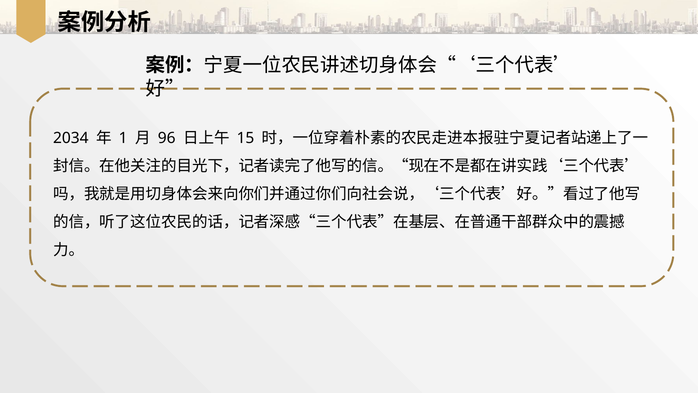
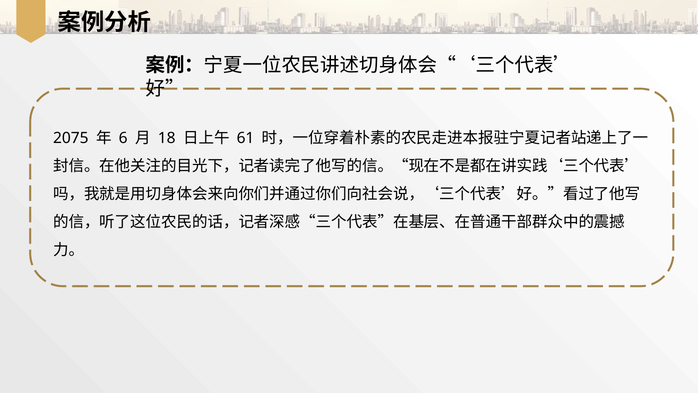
2034: 2034 -> 2075 (71, 138)
1: 1 -> 6 (123, 138)
96: 96 -> 18 (167, 138)
15: 15 -> 61 (245, 138)
